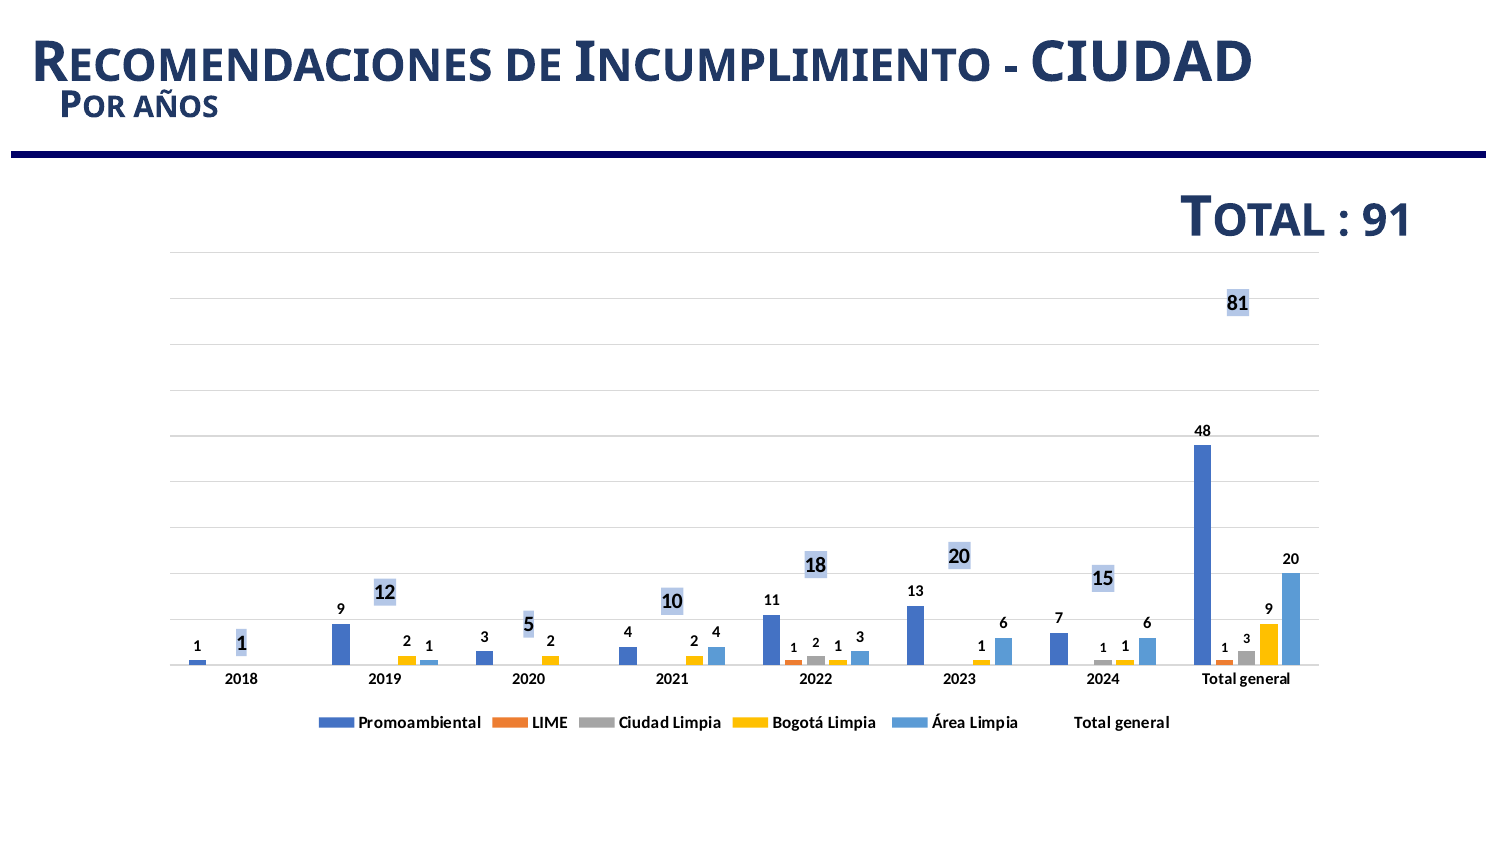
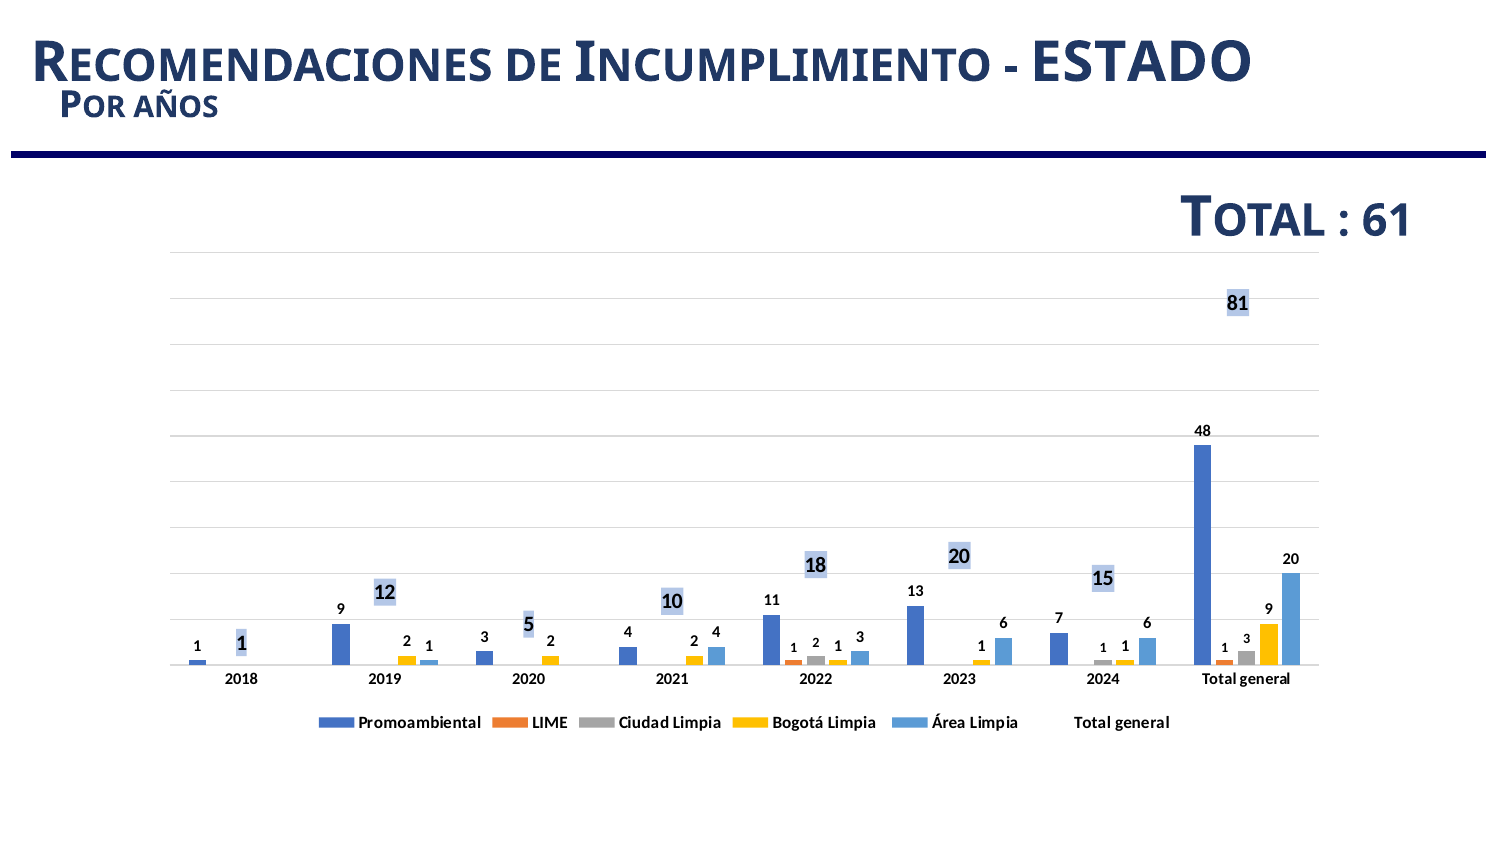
CIUDAD: CIUDAD -> ESTADO (1142, 62)
91: 91 -> 61 (1388, 221)
